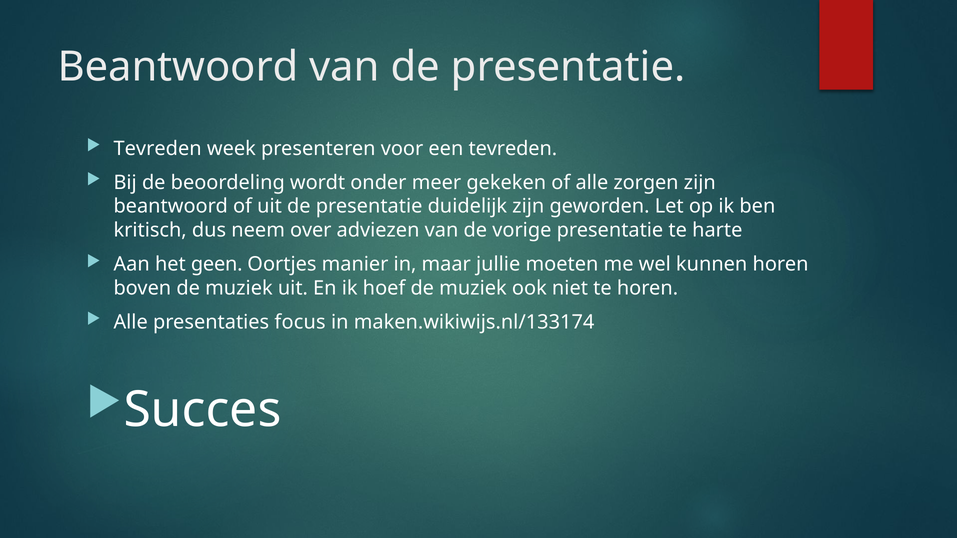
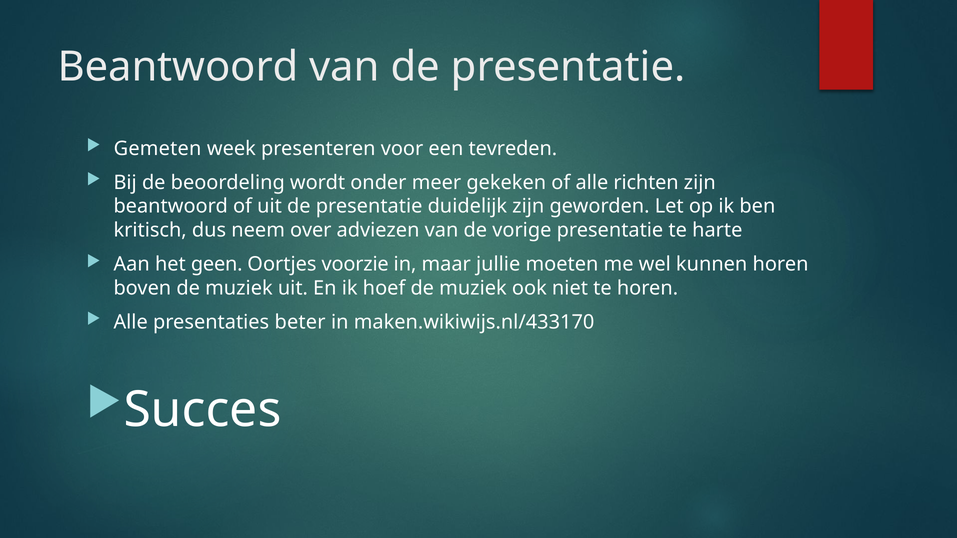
Tevreden: Tevreden -> Gemeten (158, 149)
zorgen: zorgen -> richten (646, 183)
manier: manier -> voorzie (355, 264)
focus: focus -> beter (300, 322)
maken.wikiwijs.nl/133174: maken.wikiwijs.nl/133174 -> maken.wikiwijs.nl/433170 (474, 322)
